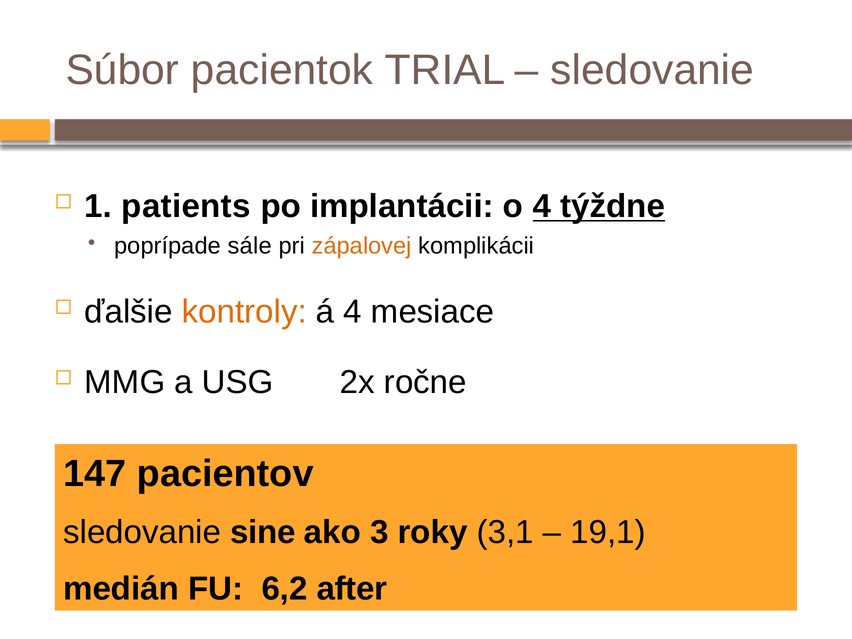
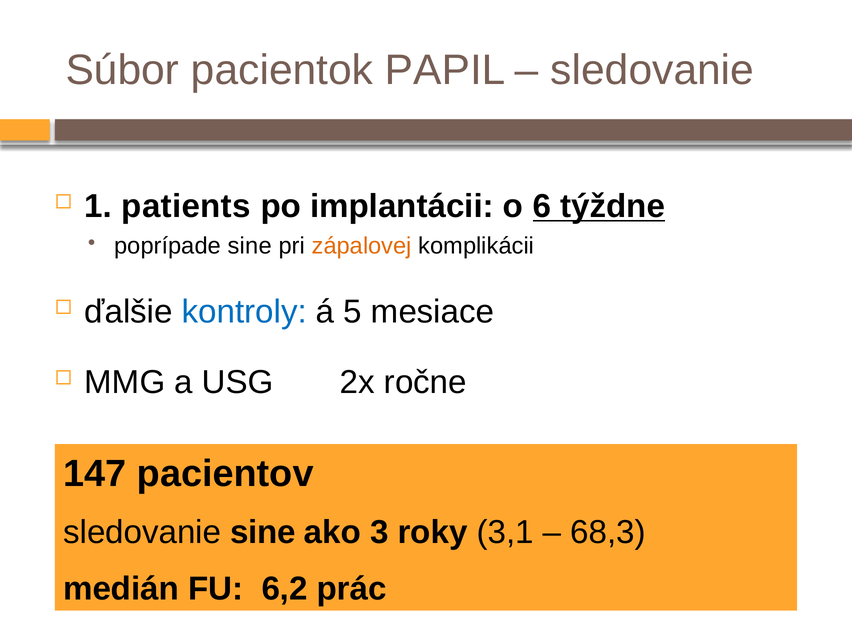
TRIAL: TRIAL -> PAPIL (445, 70)
o 4: 4 -> 6 (542, 206)
poprípade sále: sále -> sine (250, 246)
kontroly colour: orange -> blue (244, 312)
á 4: 4 -> 5 (353, 312)
19,1: 19,1 -> 68,3 (608, 533)
after: after -> prác (352, 589)
